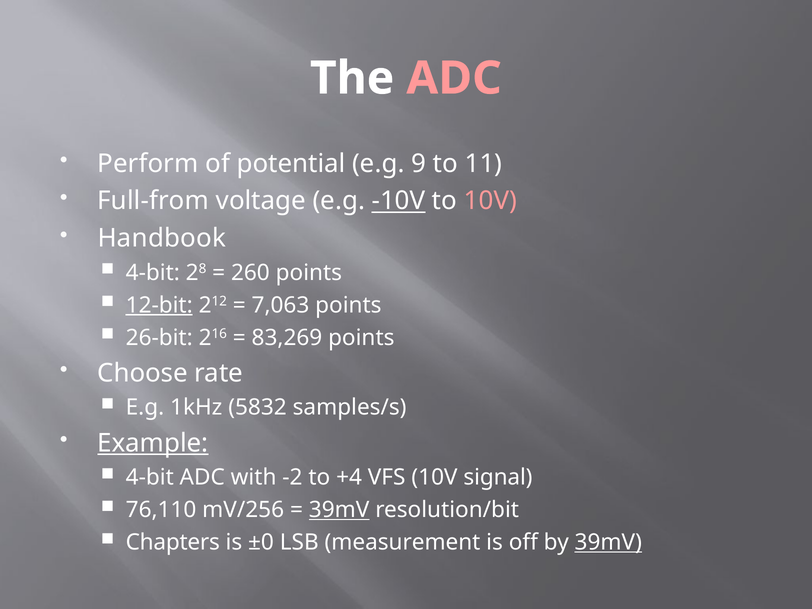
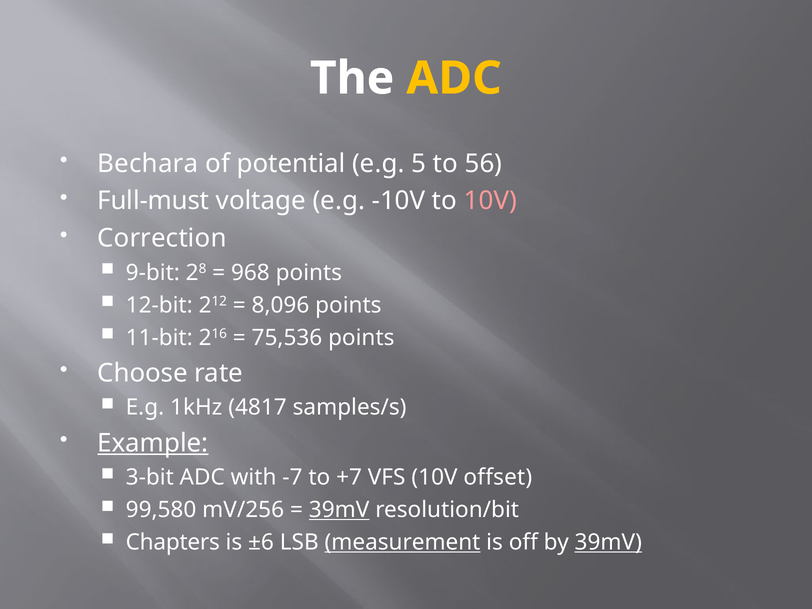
ADC colour: pink -> yellow (454, 78)
Perform: Perform -> Bechara (148, 163)
9: 9 -> 5 (419, 163)
11: 11 -> 56 (483, 163)
Full-from: Full-from -> Full-must (153, 201)
-10V underline: present -> none (399, 201)
Handbook: Handbook -> Correction (162, 238)
4-bit: 4-bit -> 9-bit (153, 273)
260: 260 -> 968 (250, 273)
12-bit underline: present -> none (159, 305)
7,063: 7,063 -> 8,096 (280, 305)
26-bit: 26-bit -> 11-bit (159, 338)
83,269: 83,269 -> 75,536 (287, 338)
5832: 5832 -> 4817 (258, 407)
4-bit: 4-bit -> 3-bit (150, 477)
-2: -2 -> -7 (292, 477)
+4: +4 -> +7 (349, 477)
signal: signal -> offset (498, 477)
76,110: 76,110 -> 99,580 (161, 510)
±0: ±0 -> ±6 (261, 542)
measurement underline: none -> present (402, 542)
